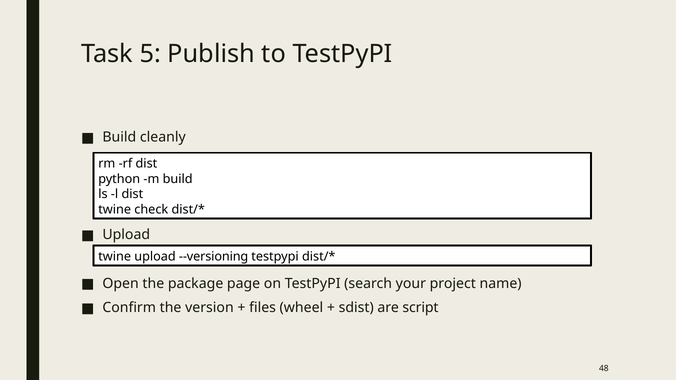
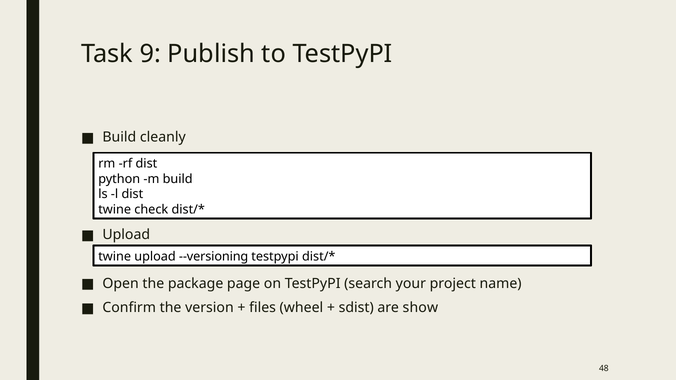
5: 5 -> 9 (150, 54)
script: script -> show (420, 308)
